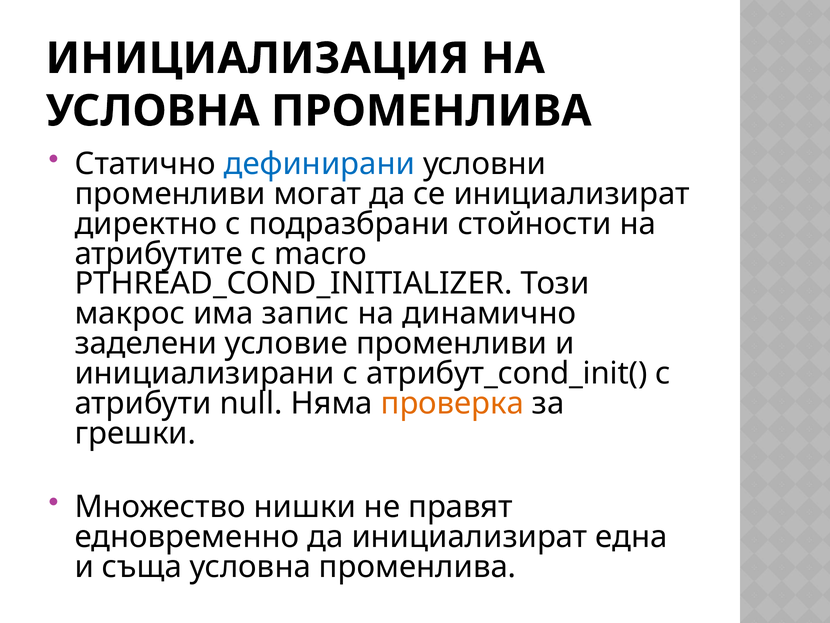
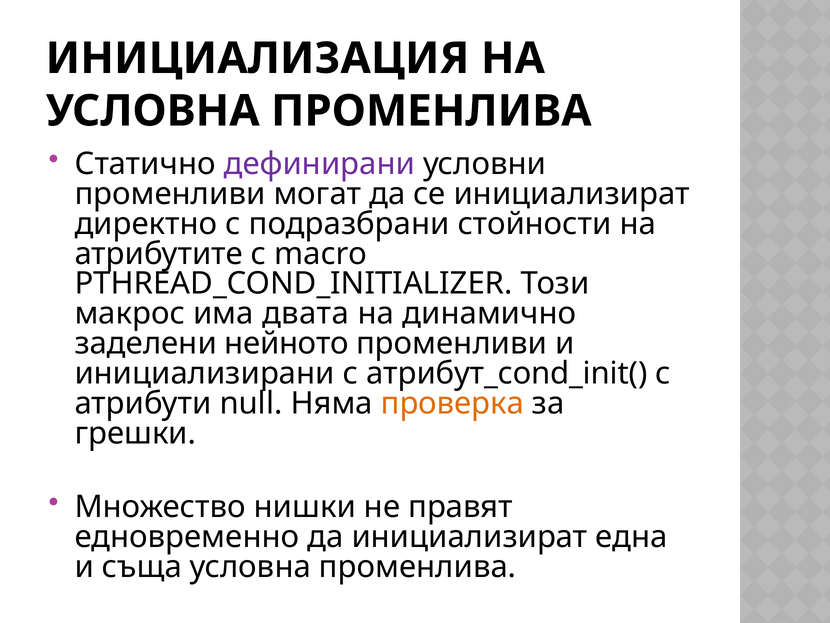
дефинирани colour: blue -> purple (319, 164)
запис: запис -> двата (306, 313)
условие: условие -> нейното (287, 343)
